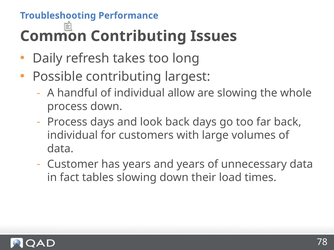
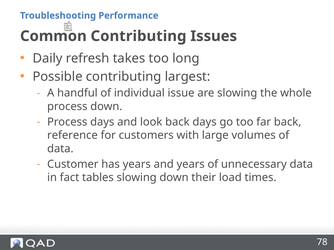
allow: allow -> issue (181, 93)
individual: individual -> reference (72, 136)
